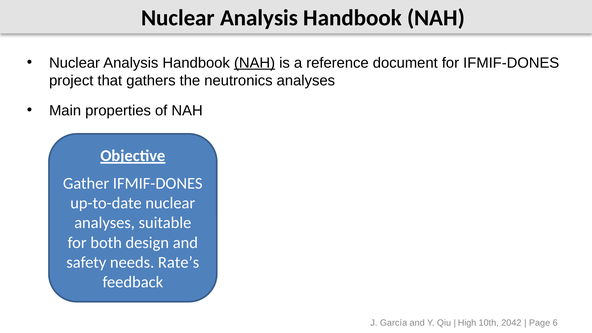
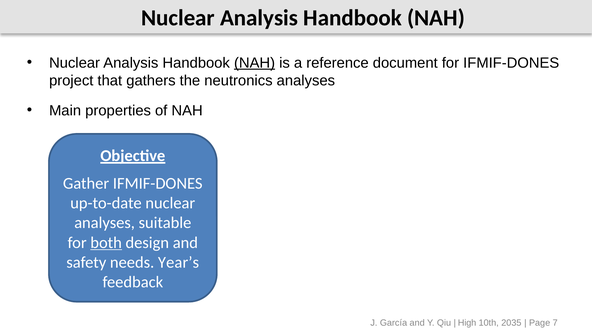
both underline: none -> present (106, 243)
Rate’s: Rate’s -> Year’s (179, 262)
2042: 2042 -> 2035 (511, 323)
6: 6 -> 7 (555, 323)
